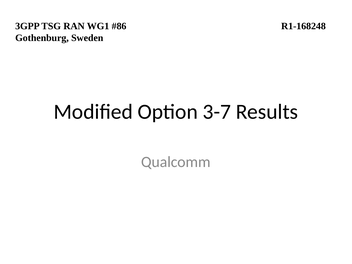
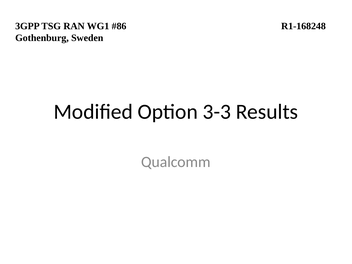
3-7: 3-7 -> 3-3 (217, 112)
